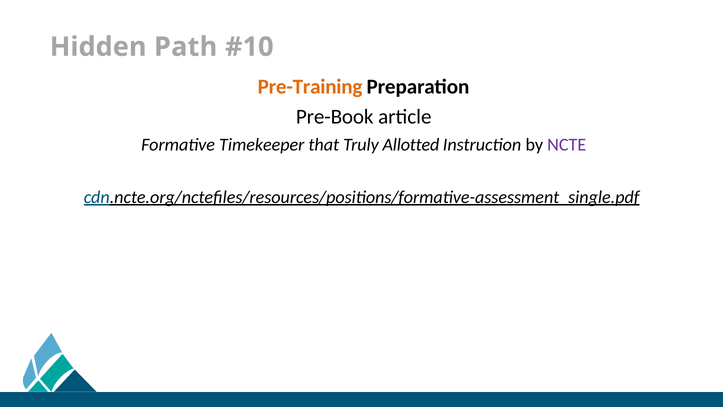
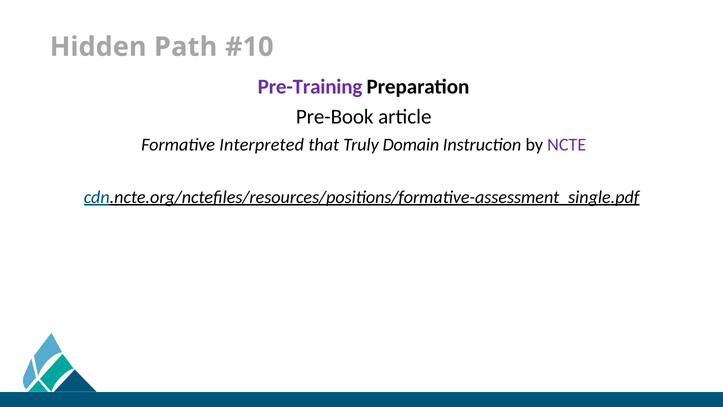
Pre-Training colour: orange -> purple (310, 87)
Timekeeper: Timekeeper -> Interpreted (262, 144)
Allotted: Allotted -> Domain (411, 144)
